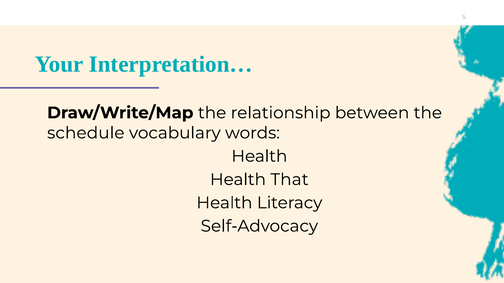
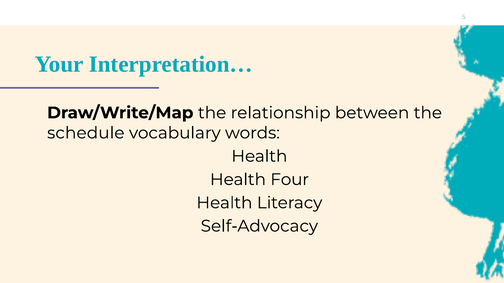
That: That -> Four (290, 180)
